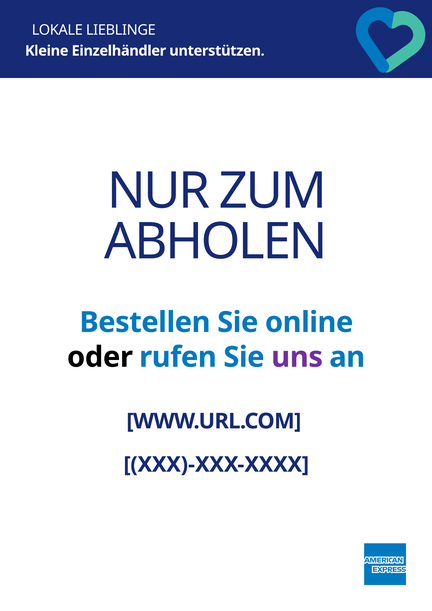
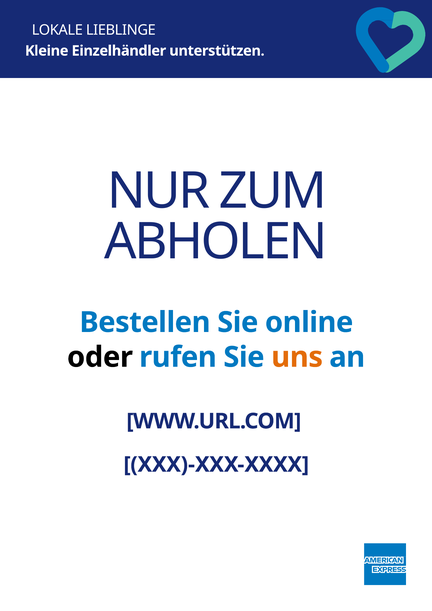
uns colour: purple -> orange (297, 357)
